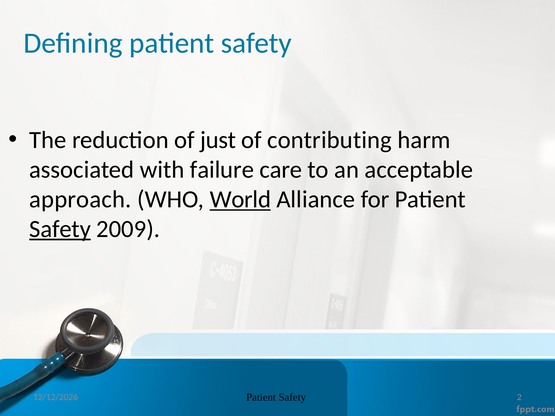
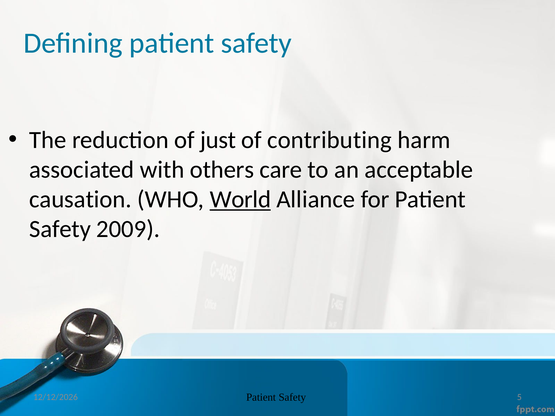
failure: failure -> others (222, 170)
approach: approach -> causation (80, 199)
Safety underline: present -> none (60, 229)
2: 2 -> 5 (519, 397)
